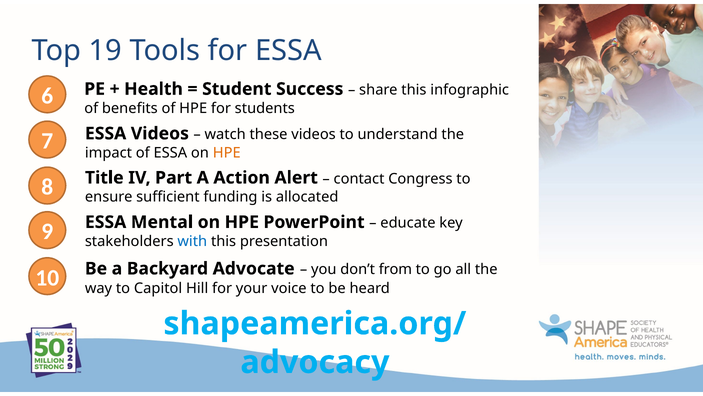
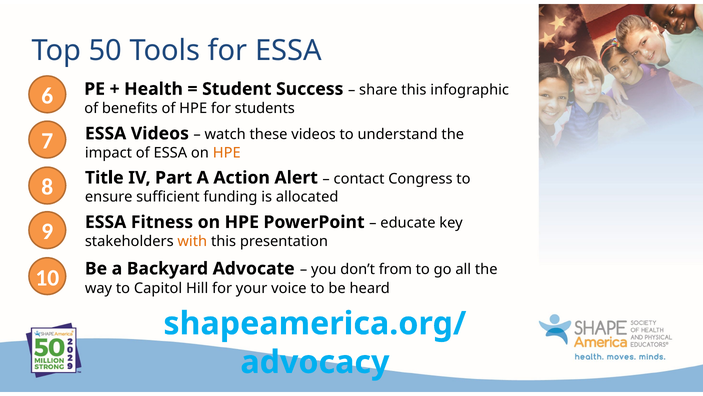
19: 19 -> 50 (105, 50)
Mental: Mental -> Fitness (162, 222)
with colour: blue -> orange (192, 241)
